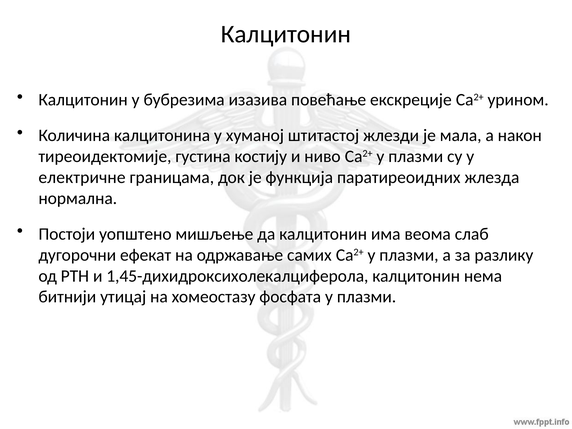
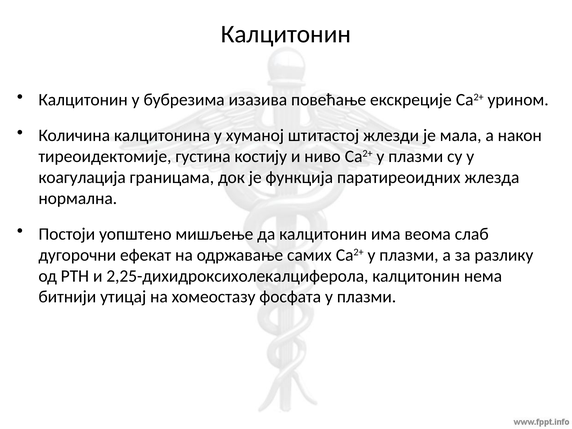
електричне: електричне -> коагулација (82, 177)
1,45-дихидроксихолекалциферола: 1,45-дихидроксихолекалциферола -> 2,25-дихидроксихолекалциферола (237, 276)
